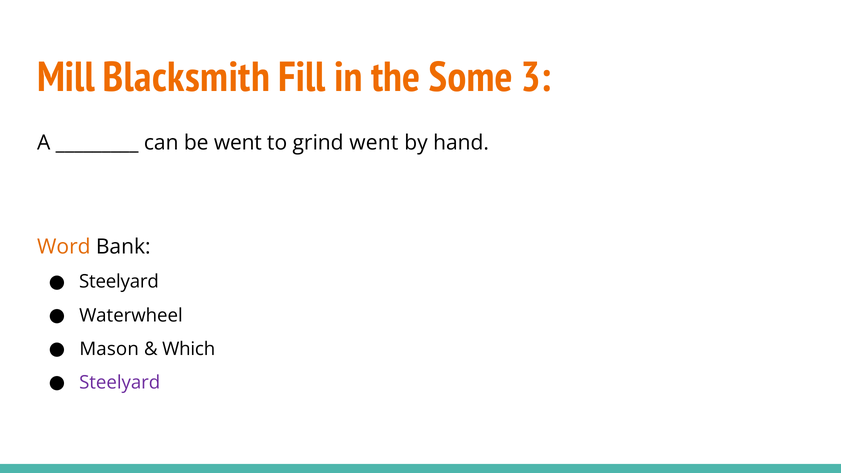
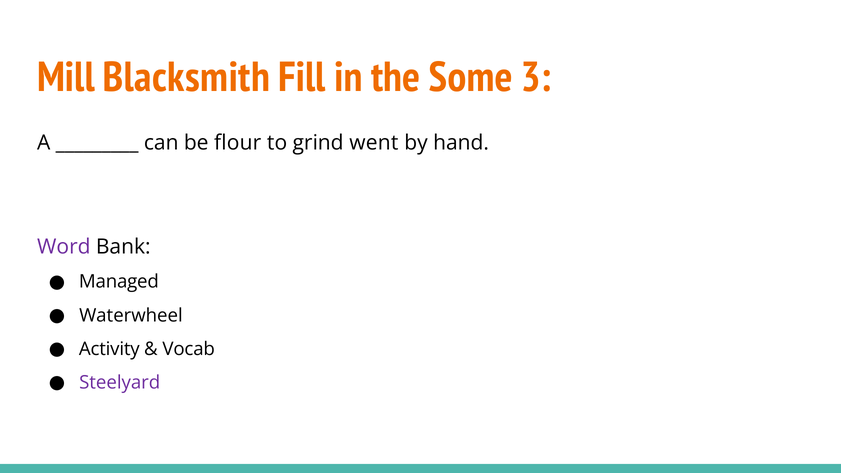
be went: went -> flour (238, 143)
Word colour: orange -> purple (64, 247)
Steelyard: Steelyard -> Managed (119, 282)
Mason: Mason -> Activity (109, 349)
Which: Which -> Vocab (189, 349)
